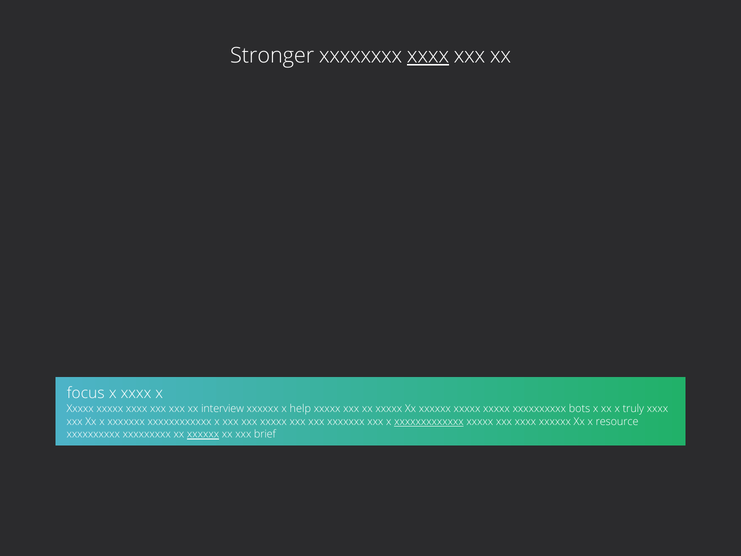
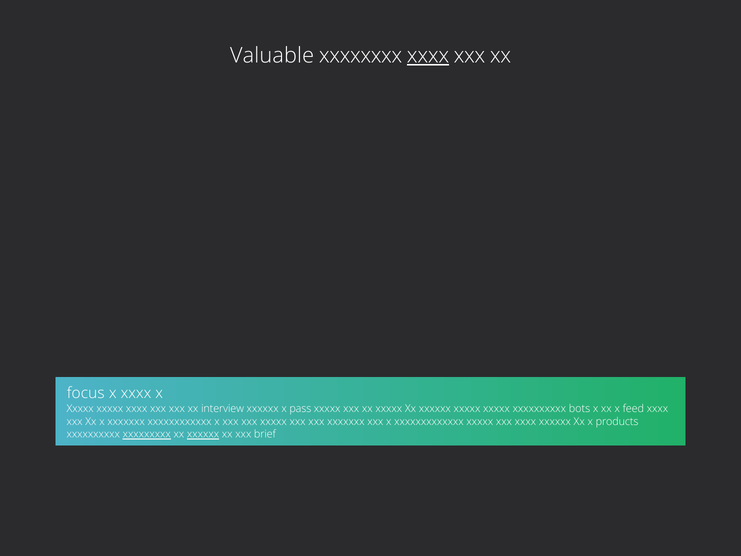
Stronger: Stronger -> Valuable (272, 55)
help: help -> pass (300, 408)
truly: truly -> feed (633, 408)
xxxxxxxxxxxxx underline: present -> none (429, 421)
resource: resource -> products (617, 421)
xxxxxxxxx underline: none -> present (147, 434)
